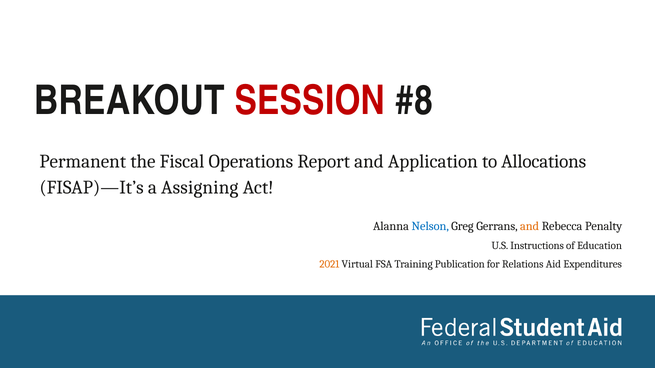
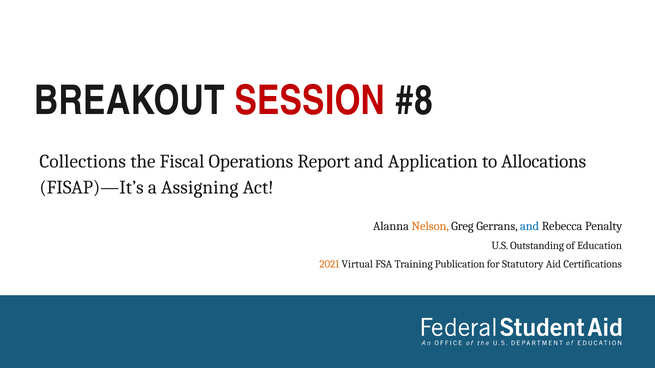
Permanent: Permanent -> Collections (83, 162)
Nelson colour: blue -> orange (430, 226)
and colour: orange -> blue (530, 226)
Instructions: Instructions -> Outstanding (537, 246)
Relations: Relations -> Statutory (523, 264)
Expenditures: Expenditures -> Certifications (593, 264)
